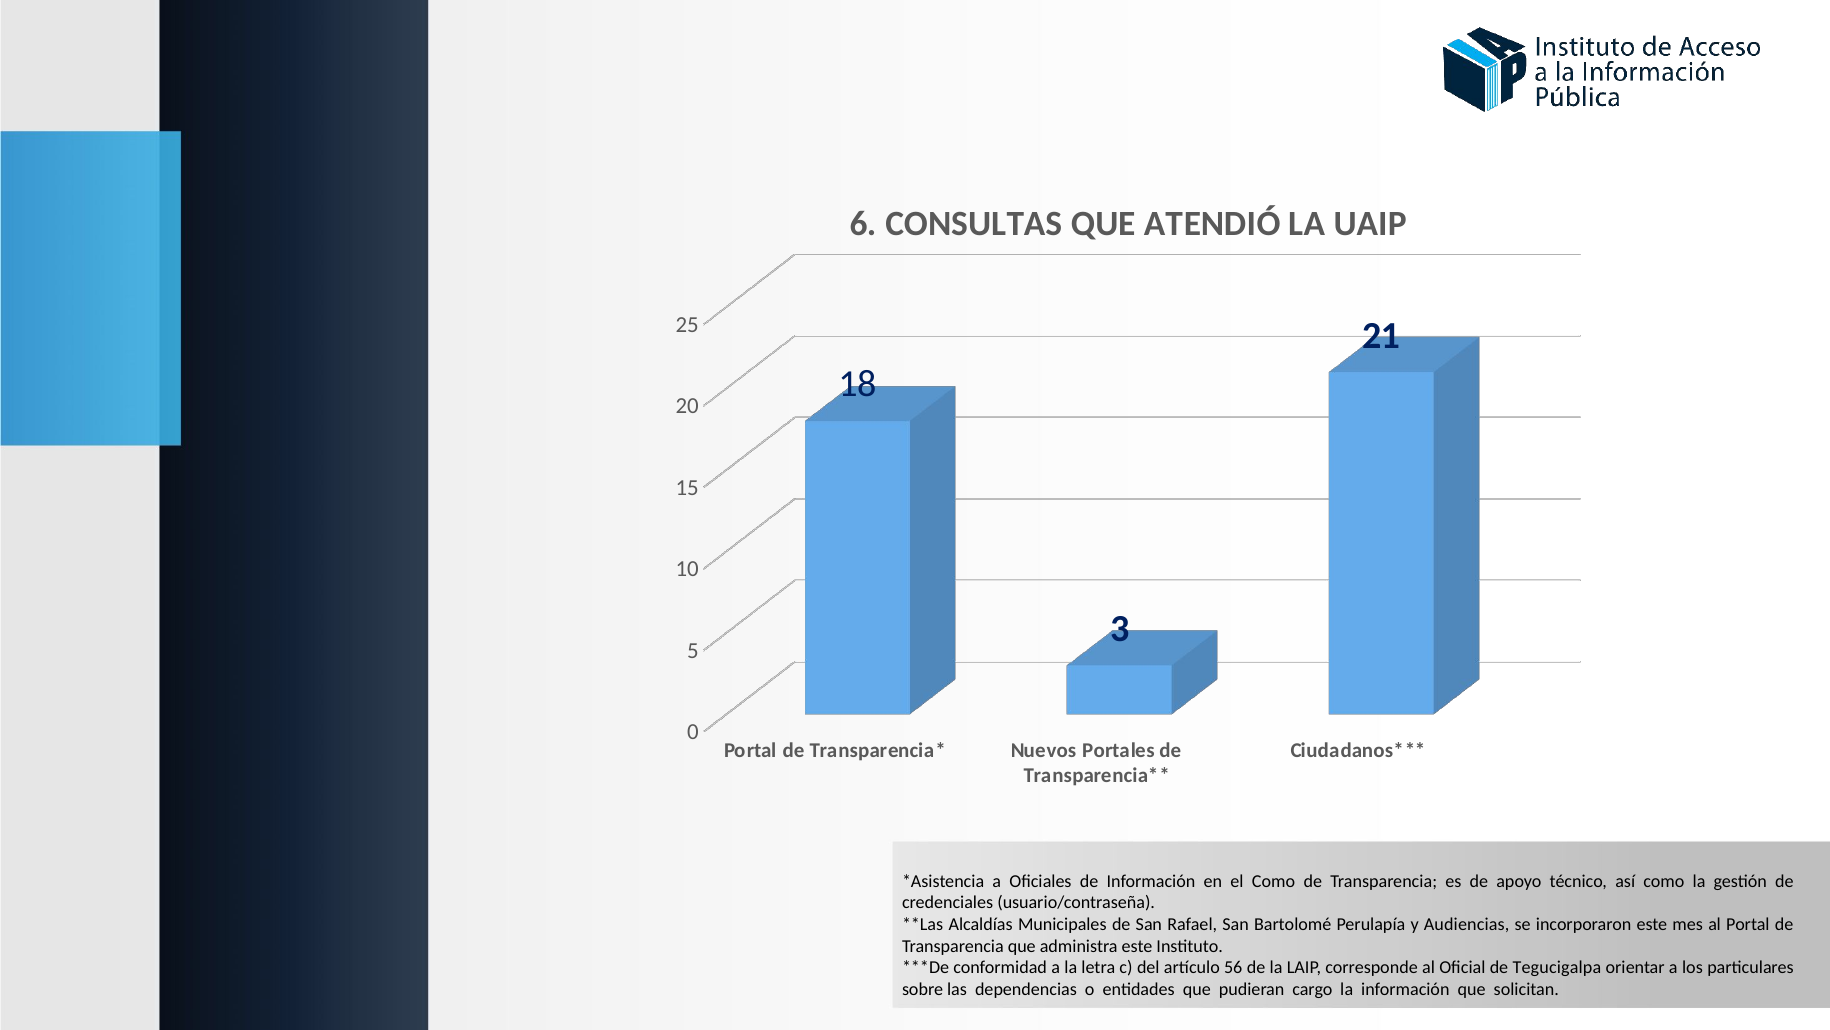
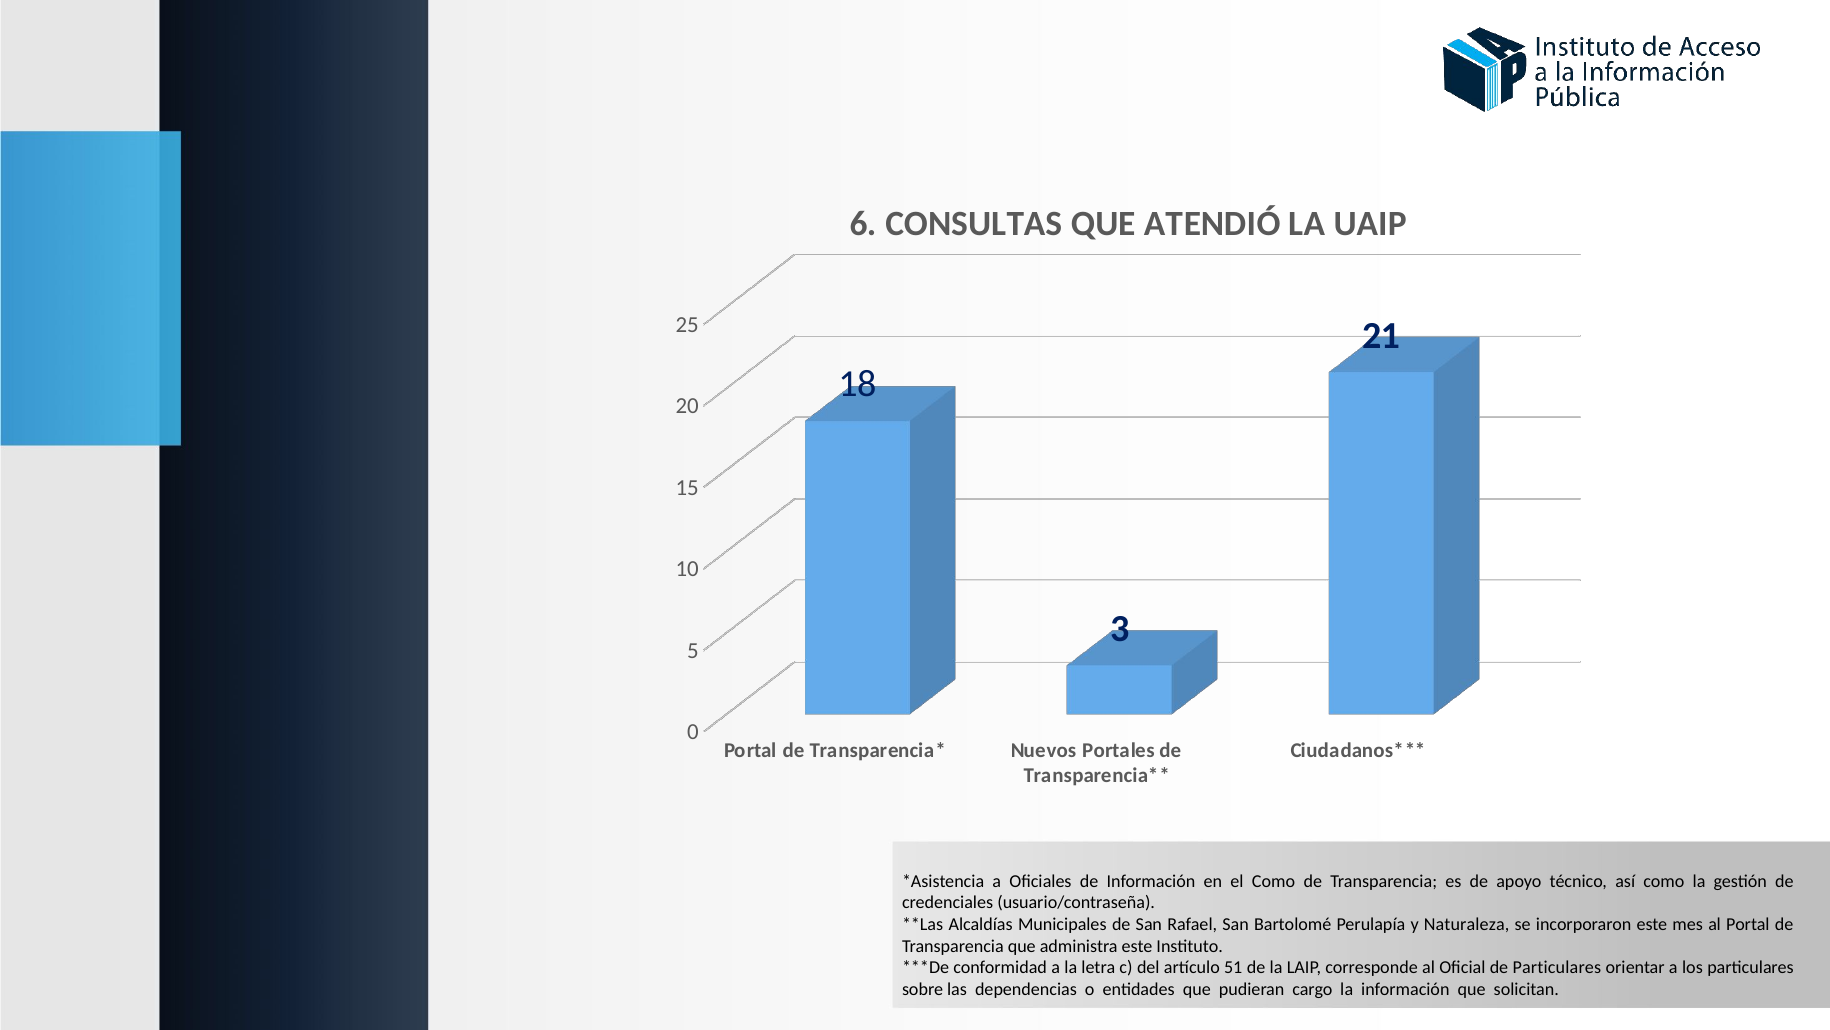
Audiencias: Audiencias -> Naturaleza (1467, 924)
56: 56 -> 51 (1233, 967)
de Tegucigalpa: Tegucigalpa -> Particulares (1557, 967)
